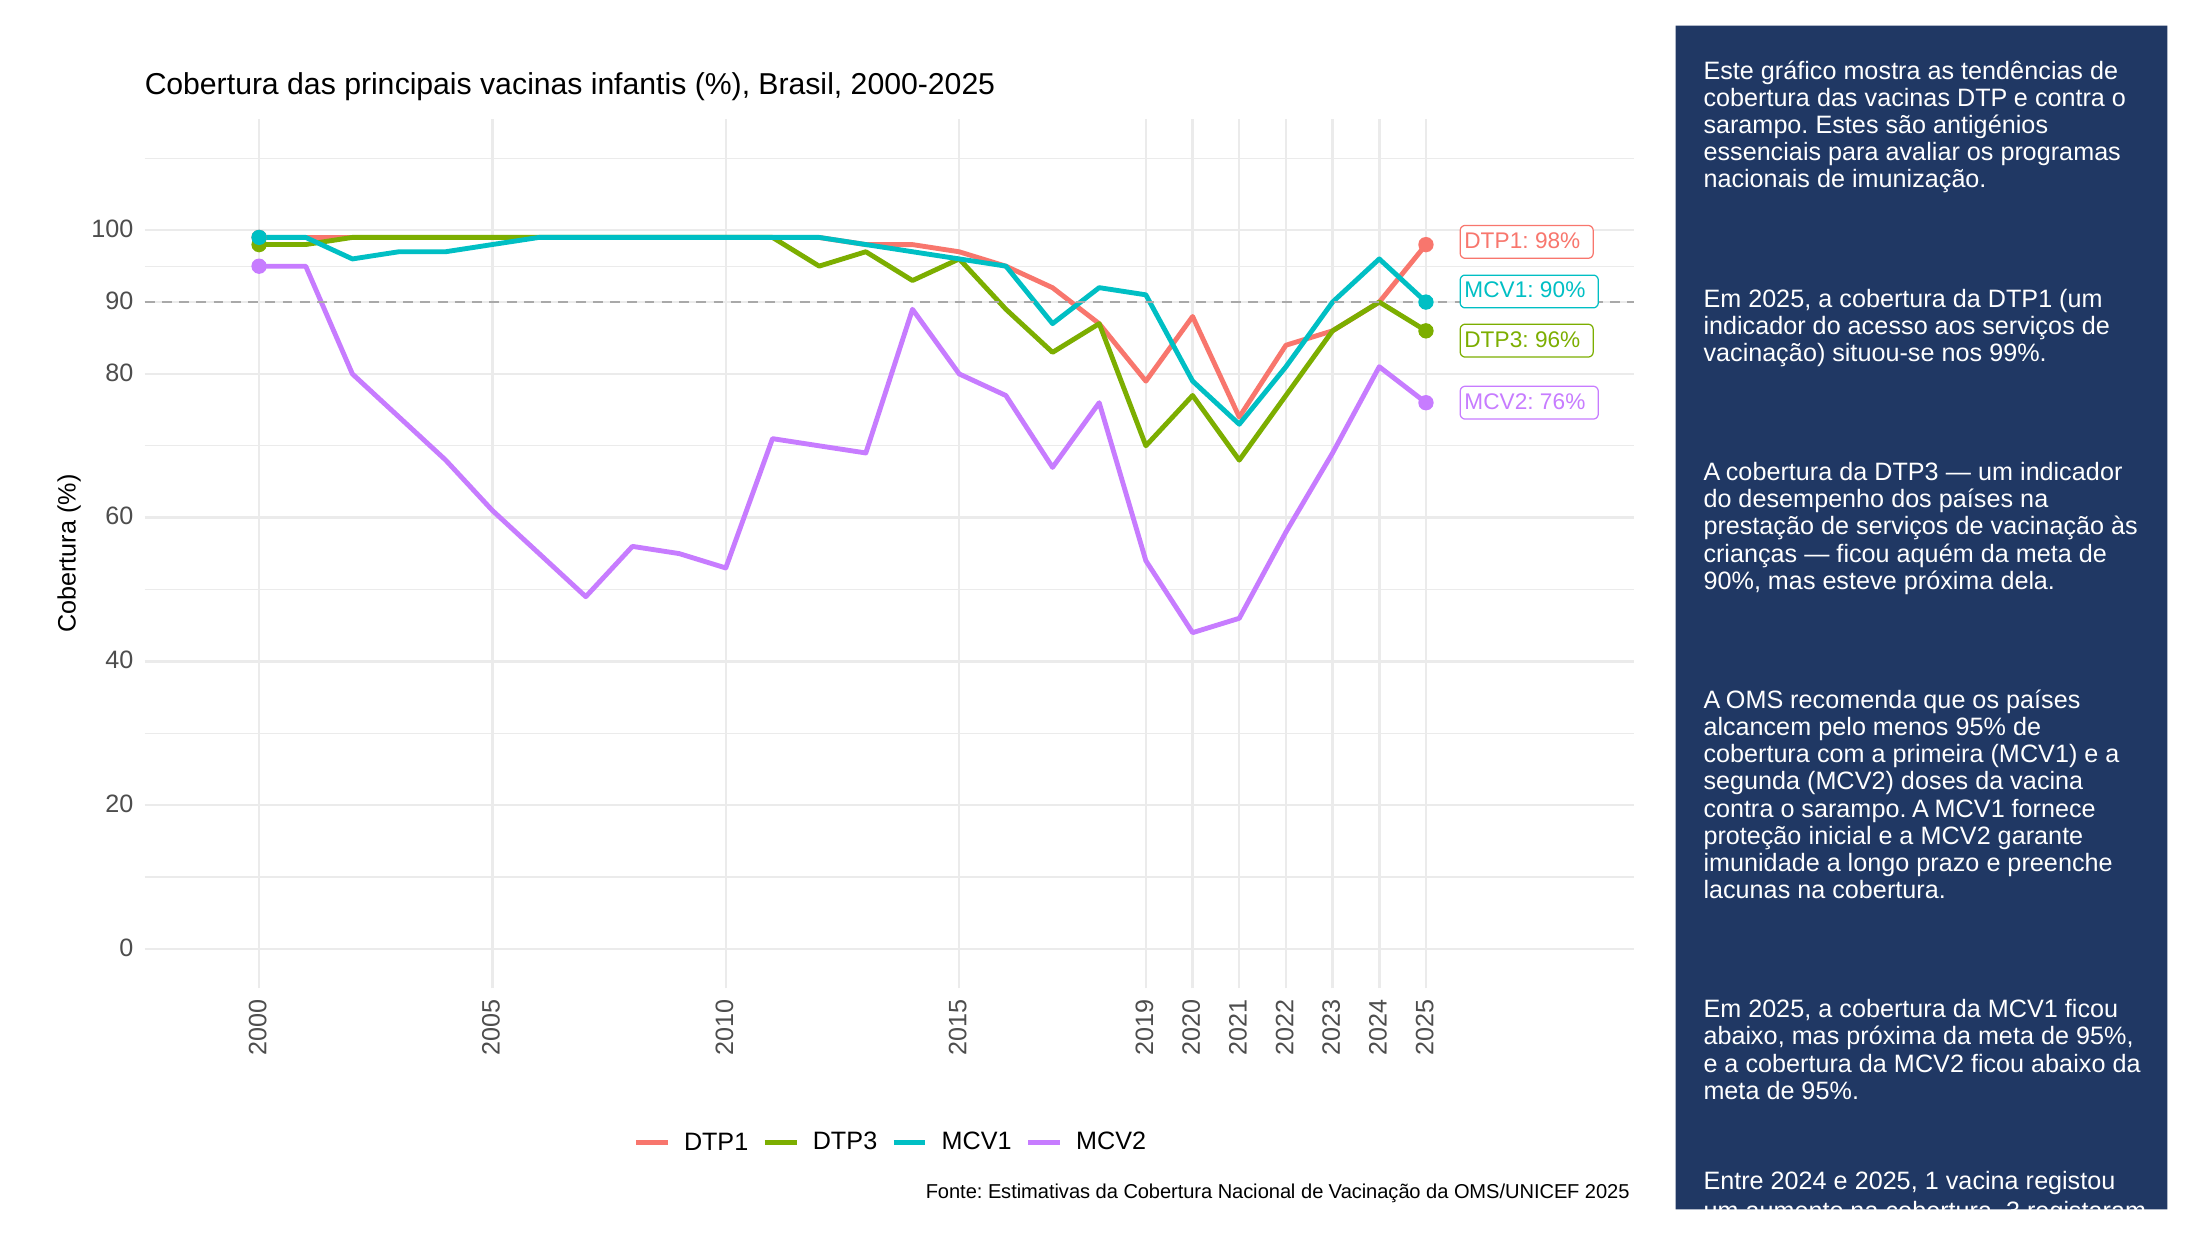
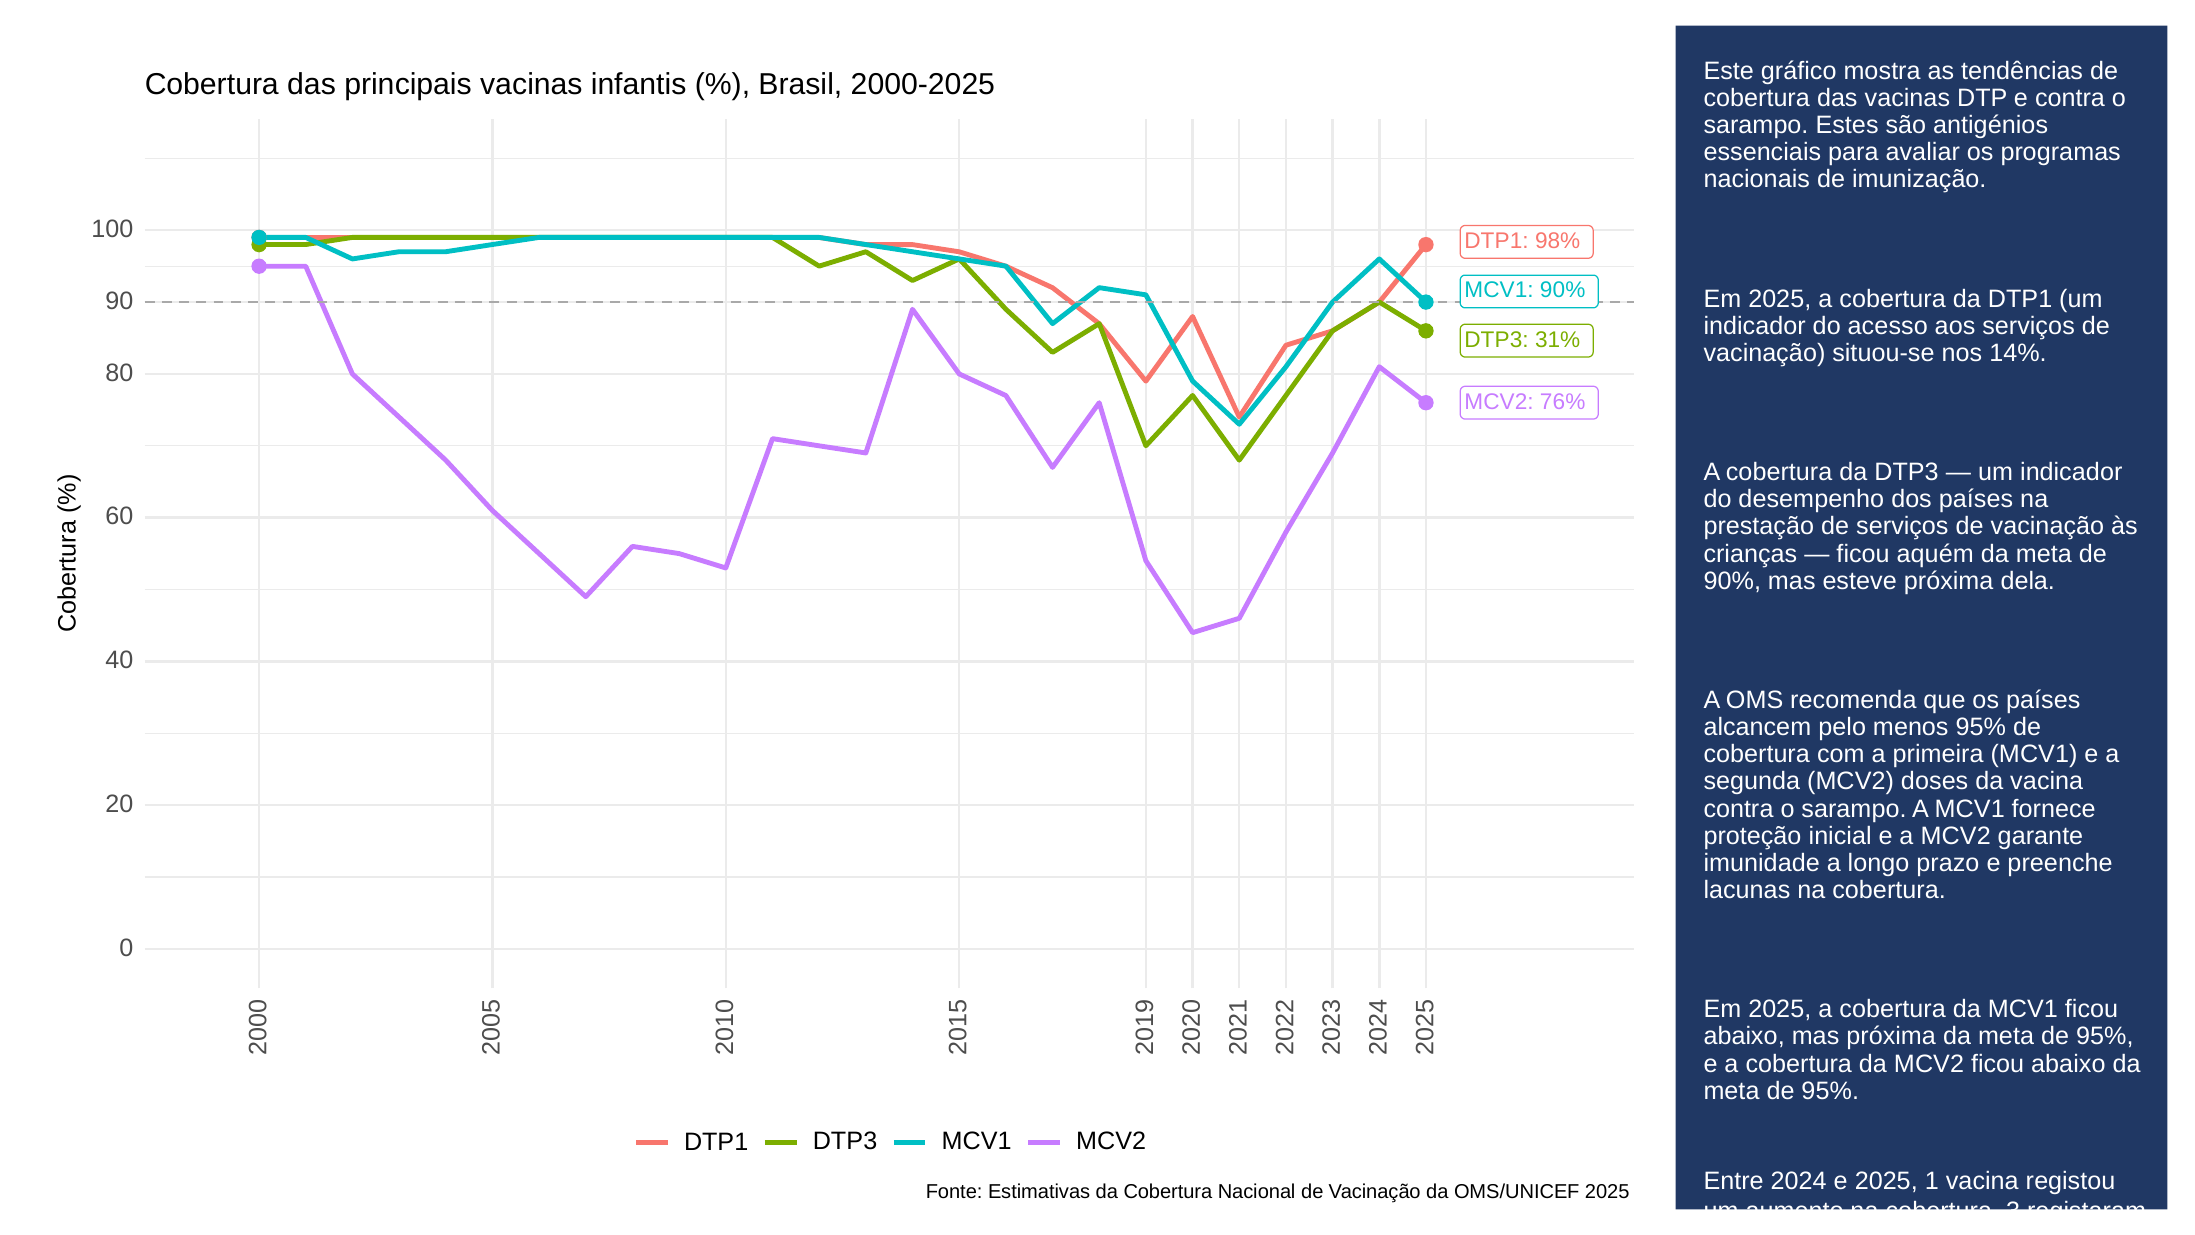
96%: 96% -> 31% (1558, 340)
99%: 99% -> 14% (2018, 353)
